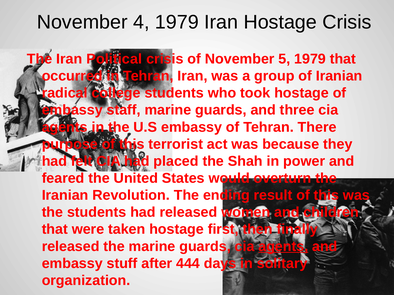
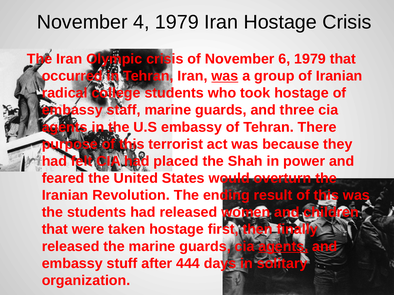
Political: Political -> Olympic (114, 59)
5: 5 -> 6 (284, 59)
was underline: none -> present (225, 76)
